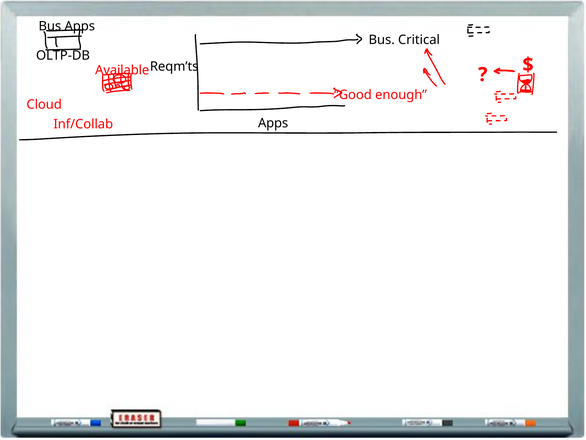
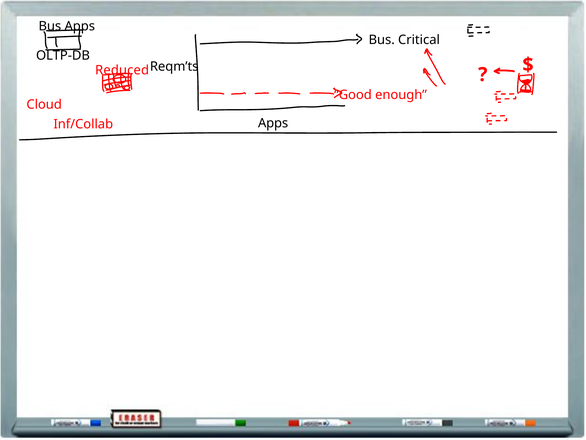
Available: Available -> Reduced (122, 70)
